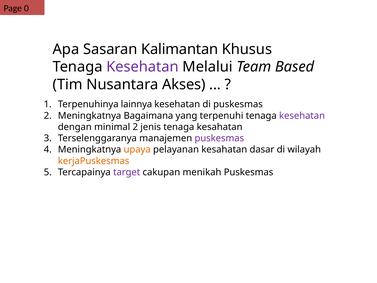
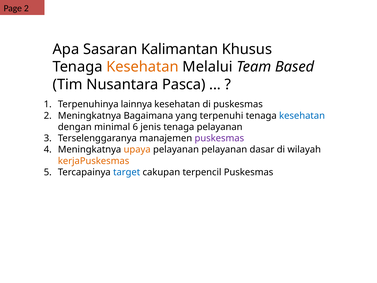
Page 0: 0 -> 2 (26, 8)
Kesehatan colour: purple -> orange (142, 67)
Akses: Akses -> Pasca (184, 84)
kesehatan colour: purple -> blue (302, 116)
minimal 2: 2 -> 6 (135, 127)
tenaga kesahatan: kesahatan -> pelayanan (220, 127)
pelayanan kesahatan: kesahatan -> pelayanan (224, 150)
target colour: purple -> blue (127, 172)
menikah: menikah -> terpencil (202, 172)
